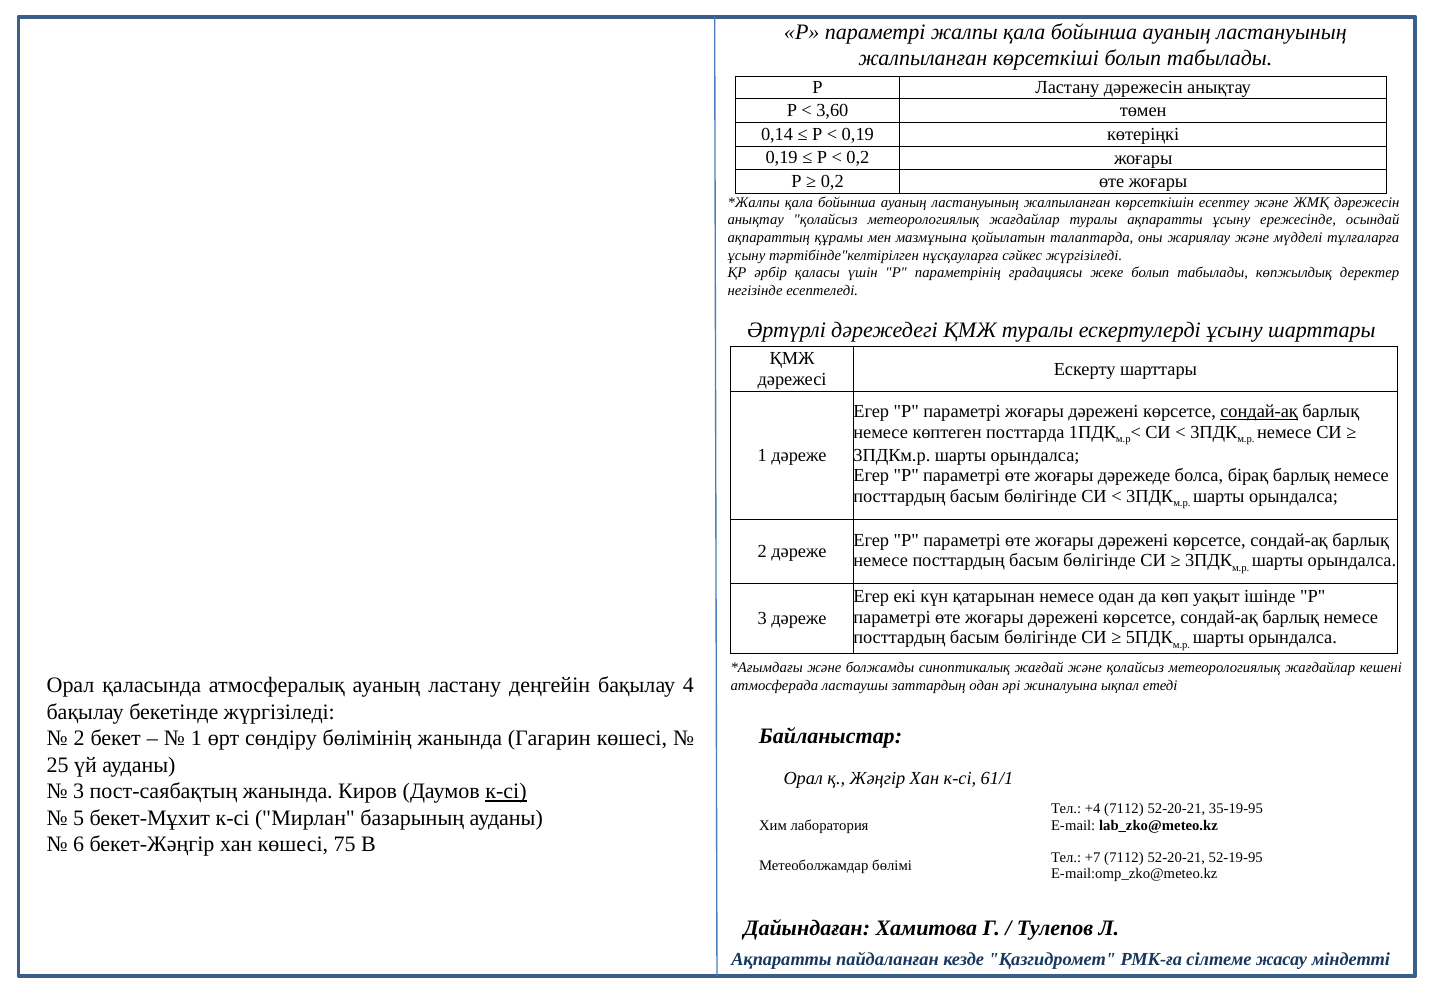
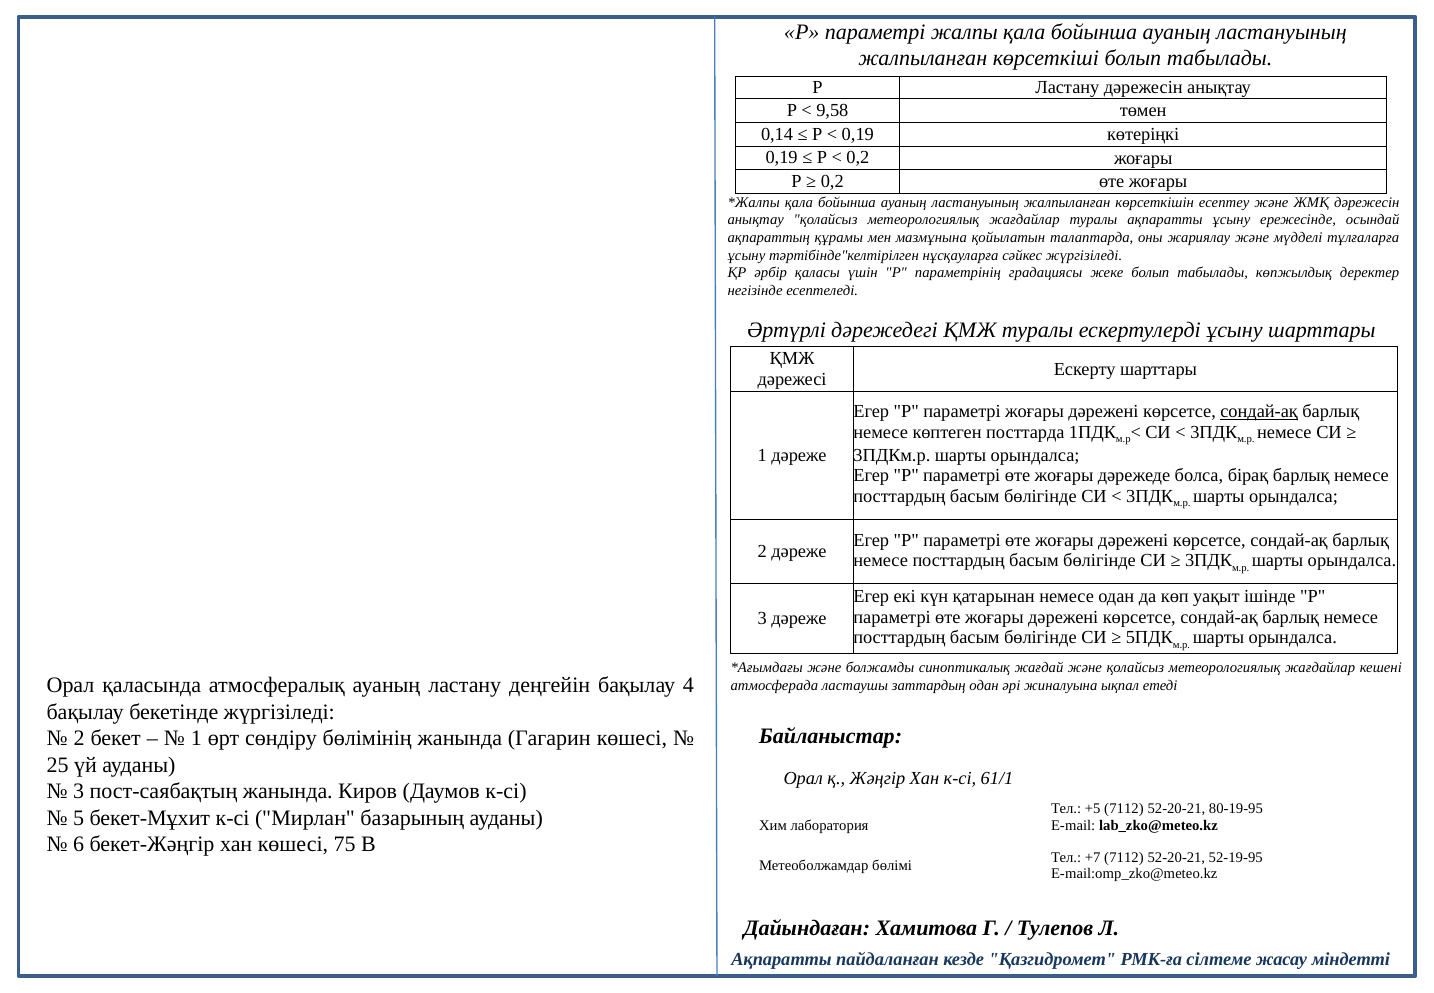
3,60: 3,60 -> 9,58 (832, 110)
к-сі underline: present -> none (506, 791)
+4: +4 -> +5 (1093, 809)
35-19-95: 35-19-95 -> 80-19-95 (1236, 809)
